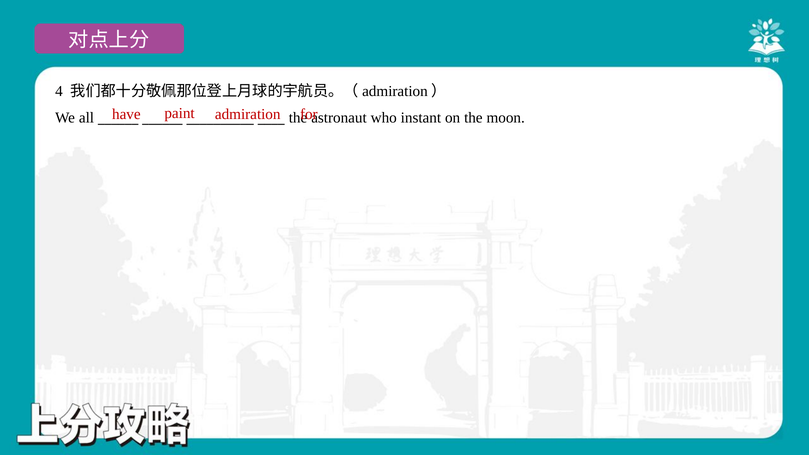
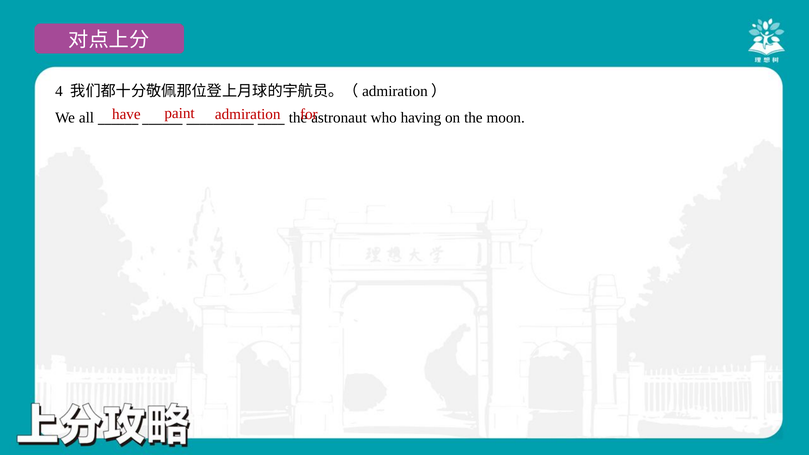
instant: instant -> having (421, 118)
